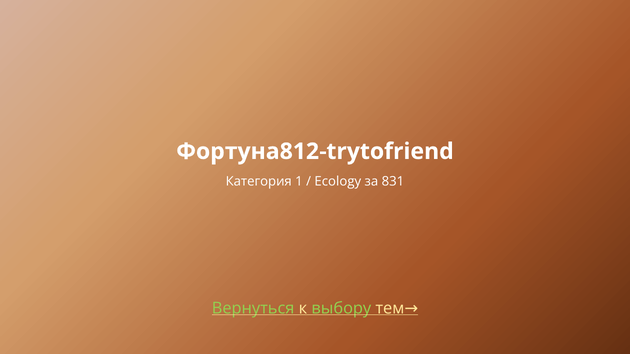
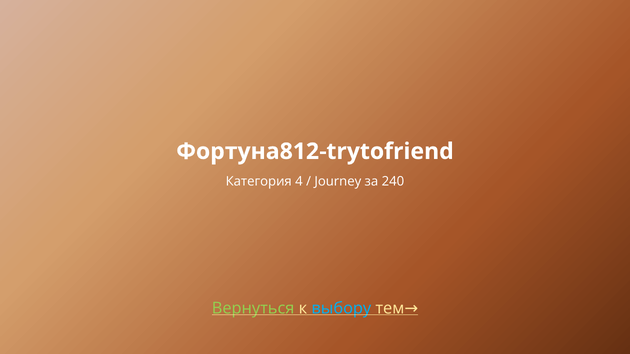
1: 1 -> 4 (299, 182)
Ecology: Ecology -> Journey (338, 182)
831: 831 -> 240 (393, 182)
выбору colour: light green -> light blue (341, 309)
